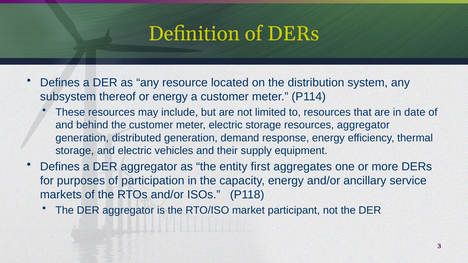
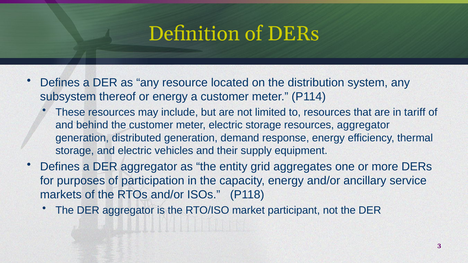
date: date -> tariff (415, 112)
first: first -> grid (260, 167)
